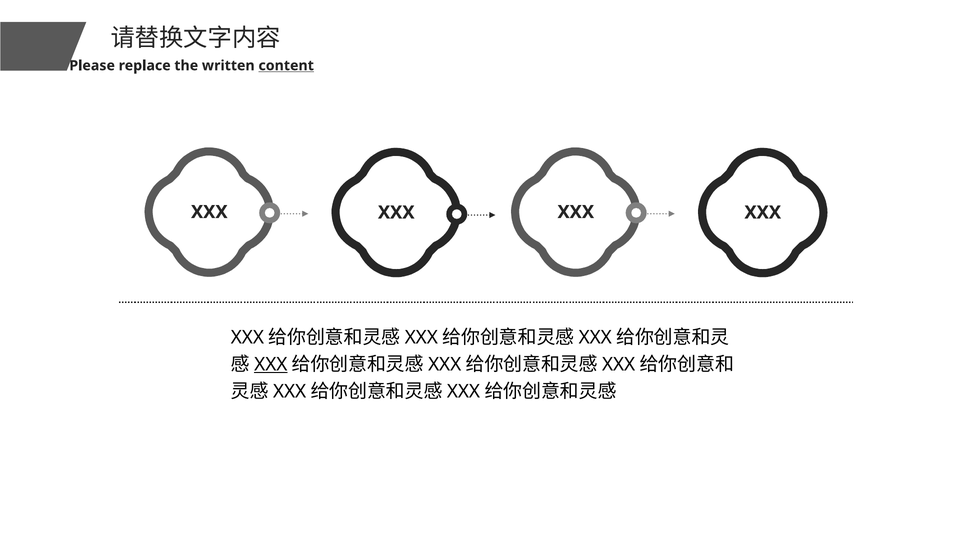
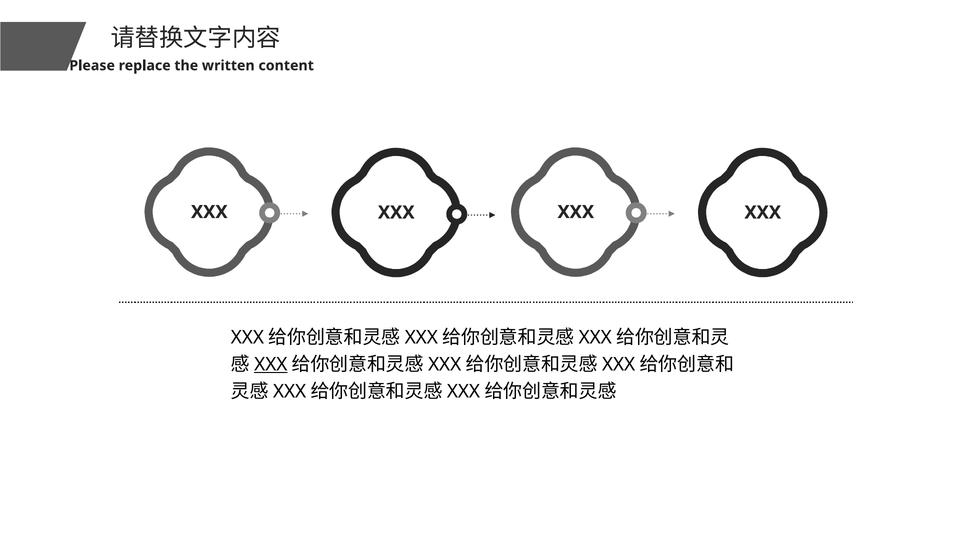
content underline: present -> none (286, 66)
